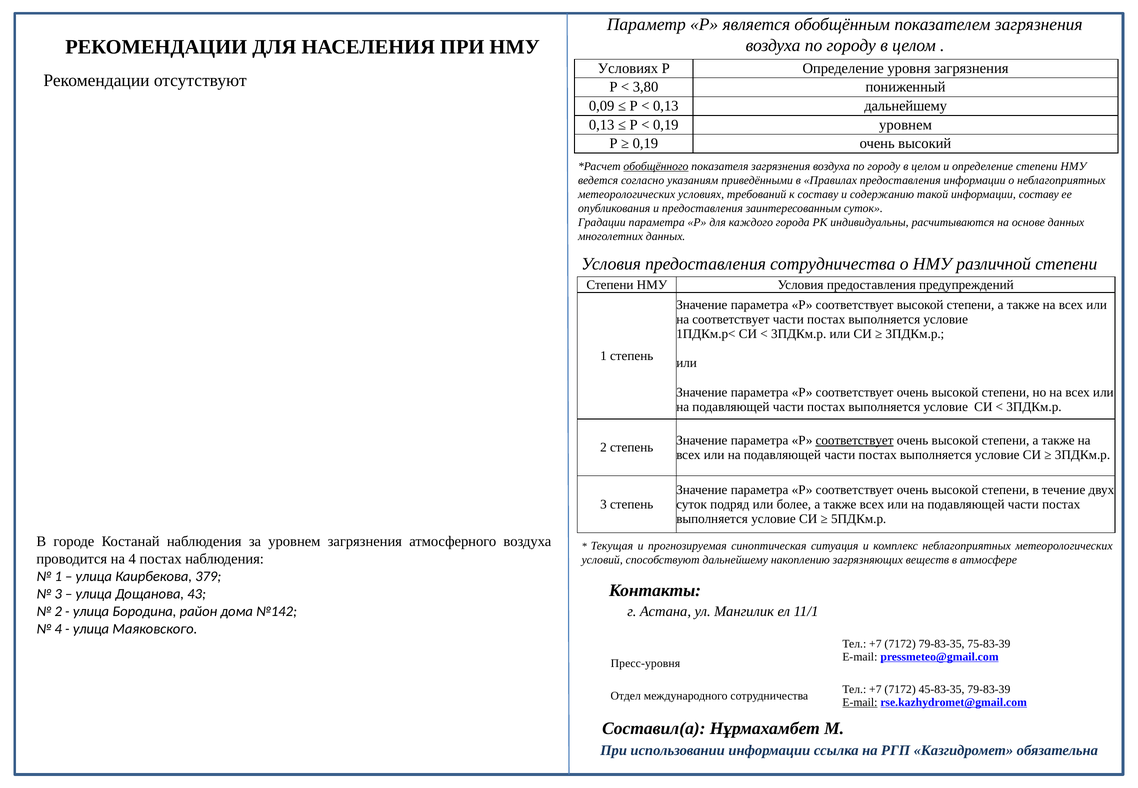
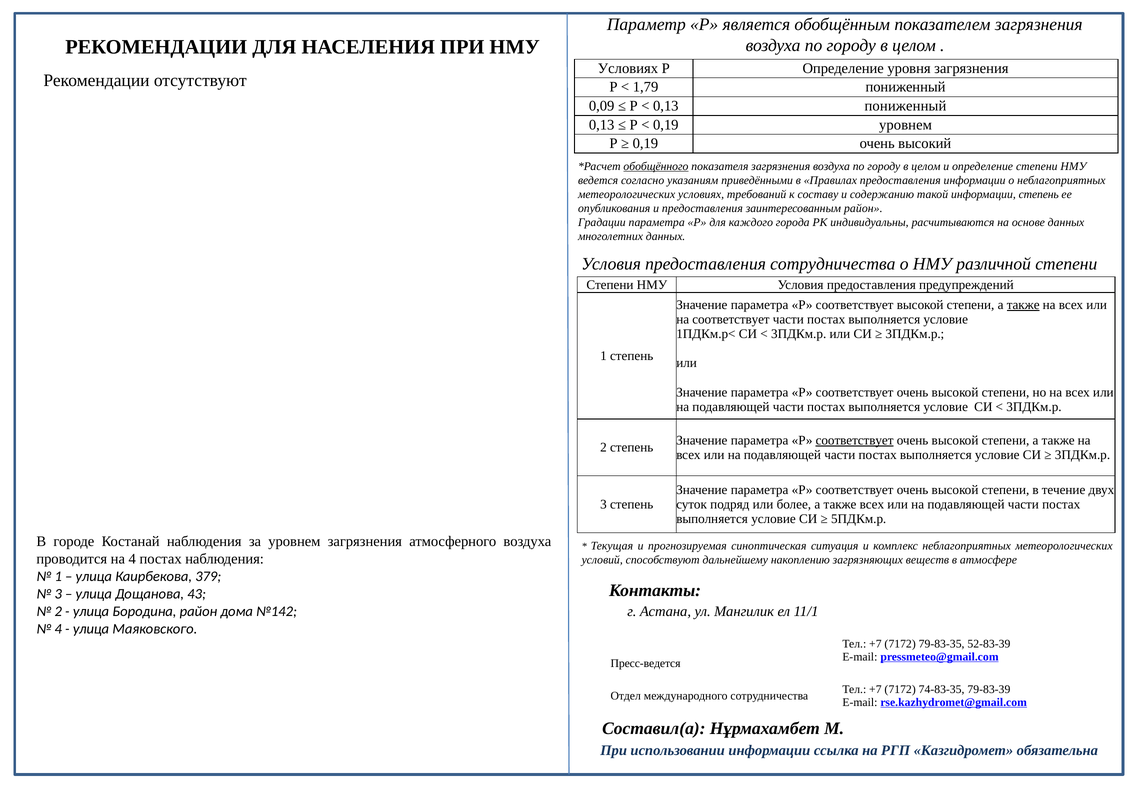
3,80: 3,80 -> 1,79 (646, 87)
0,13 дальнейшему: дальнейшему -> пониженный (905, 106)
информации составу: составу -> степень (1039, 194)
заинтересованным суток: суток -> район (863, 208)
также underline: none -> present (1023, 305)
75-83-39: 75-83-39 -> 52-83-39 (989, 644)
Пресс-уровня: Пресс-уровня -> Пресс-ведется (646, 663)
45-83-35: 45-83-35 -> 74-83-35 (942, 689)
E-mail underline: present -> none (860, 702)
